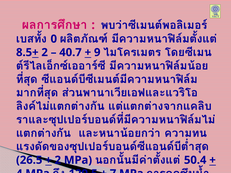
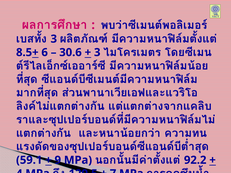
0: 0 -> 3 (54, 39)
8.5+ 2: 2 -> 6 (45, 52)
40.7: 40.7 -> 30.6 (71, 52)
9: 9 -> 3 (97, 52)
26.5: 26.5 -> 59.1 (29, 160)
2: 2 -> 9 (58, 160)
50.4: 50.4 -> 92.2 (195, 160)
